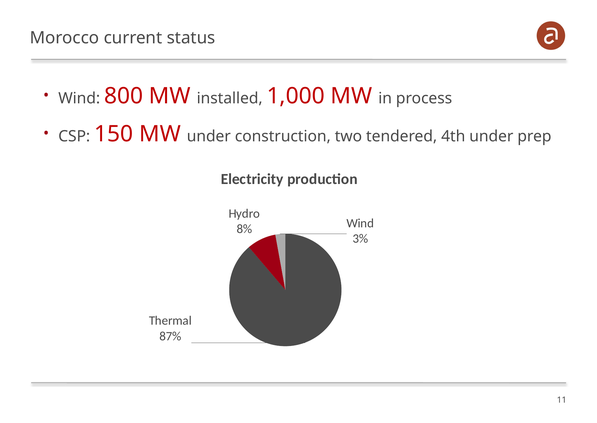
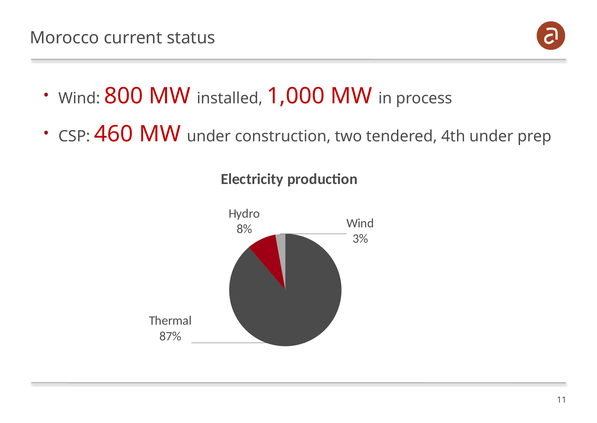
150: 150 -> 460 (114, 134)
